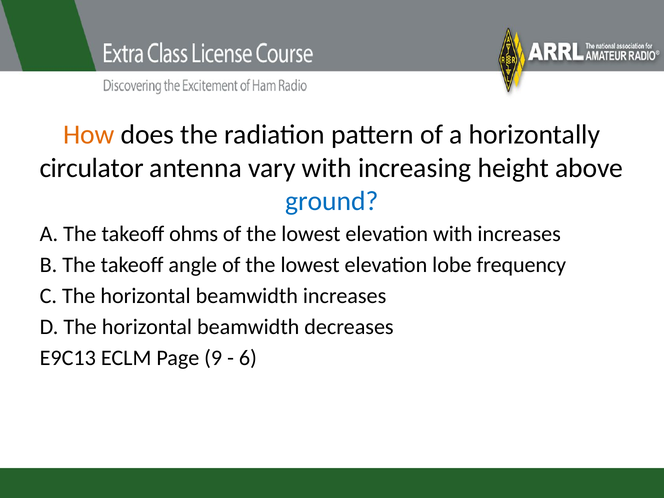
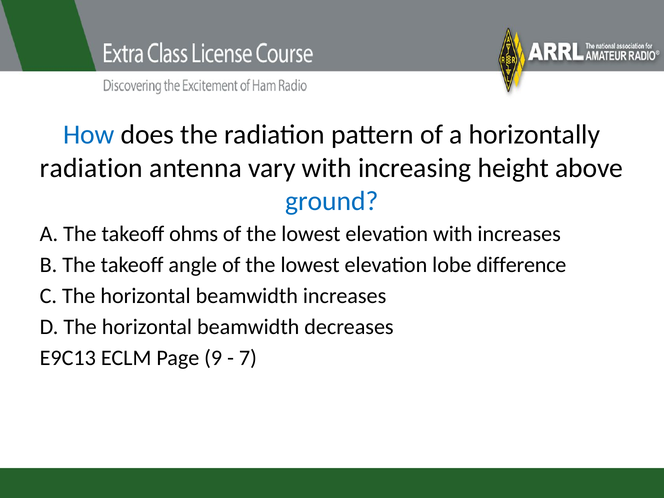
How colour: orange -> blue (89, 135)
circulator: circulator -> radiation (91, 168)
frequency: frequency -> difference (521, 265)
6: 6 -> 7 (248, 358)
